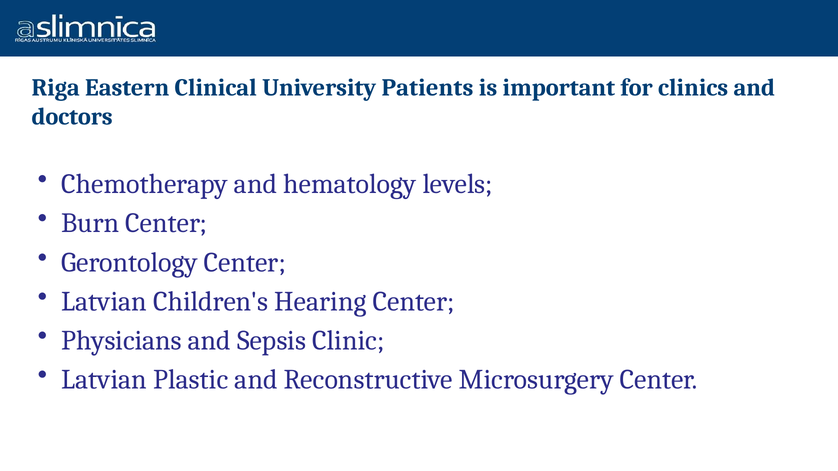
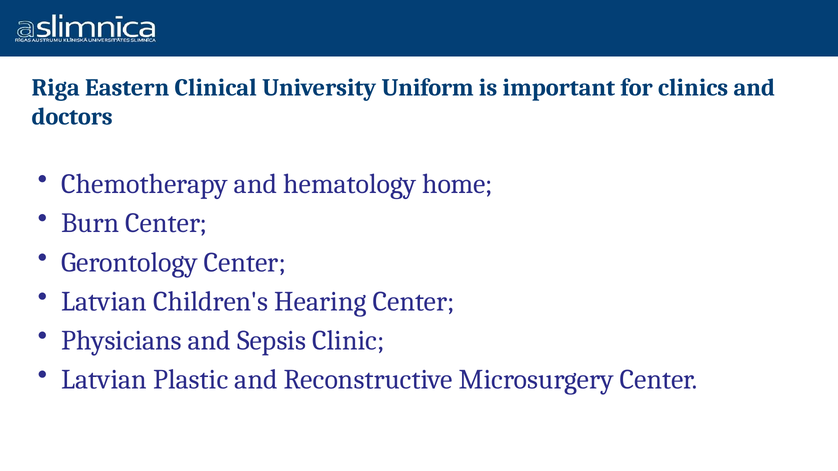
Patients: Patients -> Uniform (428, 88)
levels: levels -> home (458, 184)
